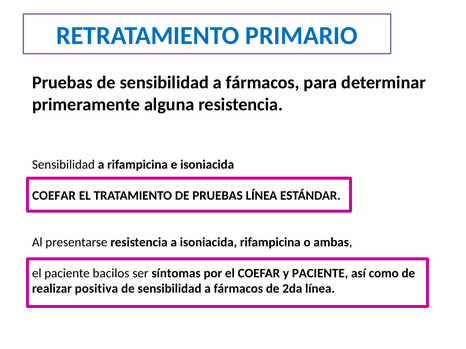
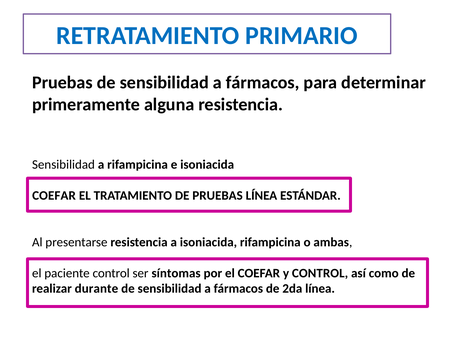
paciente bacilos: bacilos -> control (111, 274)
y PACIENTE: PACIENTE -> CONTROL (320, 274)
positiva: positiva -> durante (96, 289)
